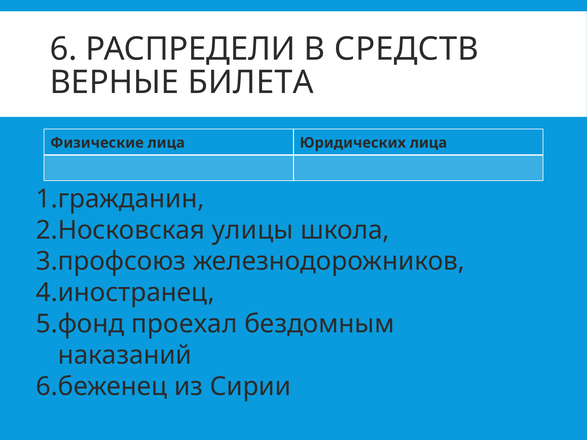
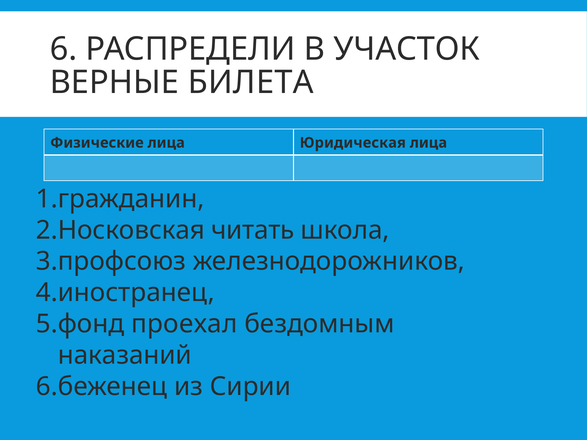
СРЕДСТВ: СРЕДСТВ -> УЧАСТОК (407, 49)
Юридических: Юридических -> Юридическая (353, 143)
улицы: улицы -> читать (253, 230)
